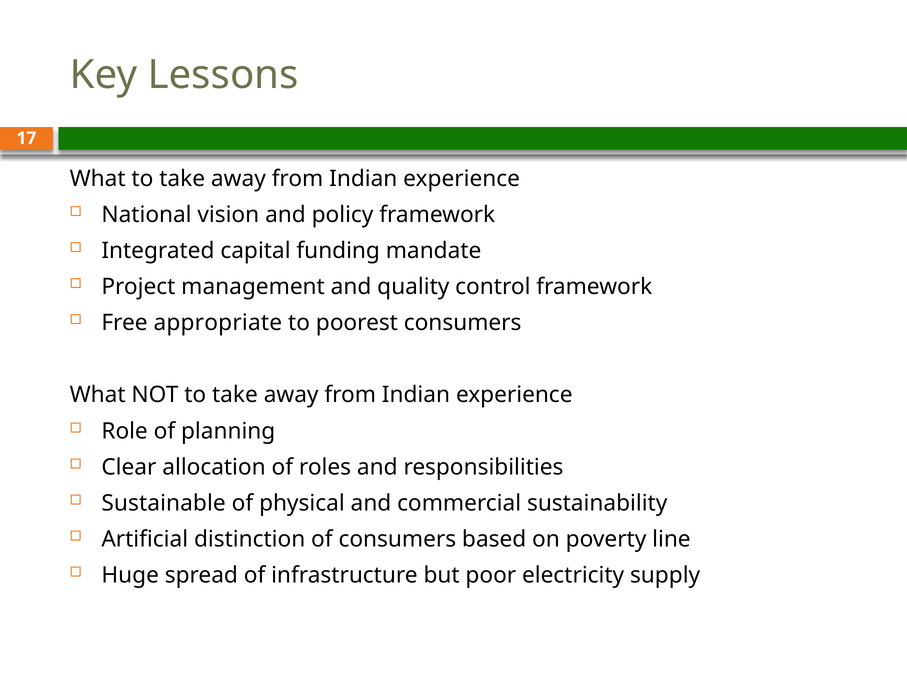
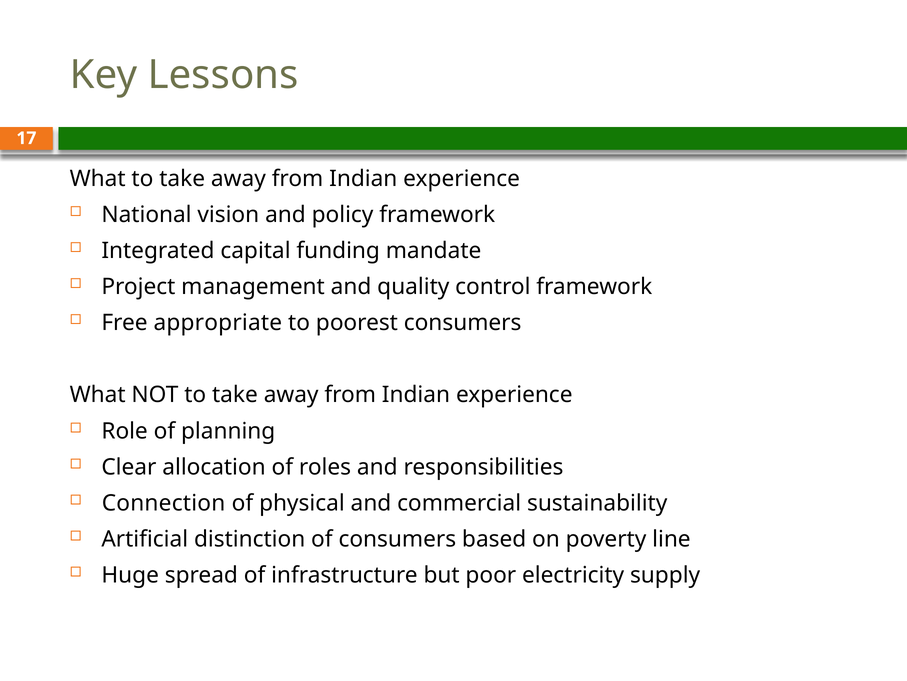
Sustainable: Sustainable -> Connection (164, 503)
